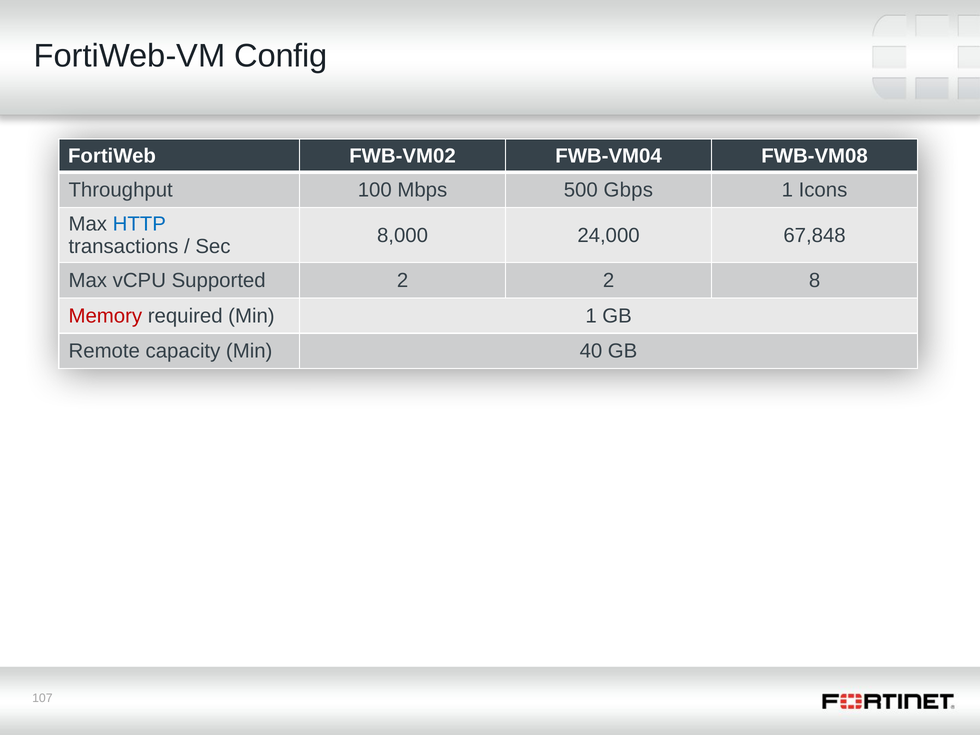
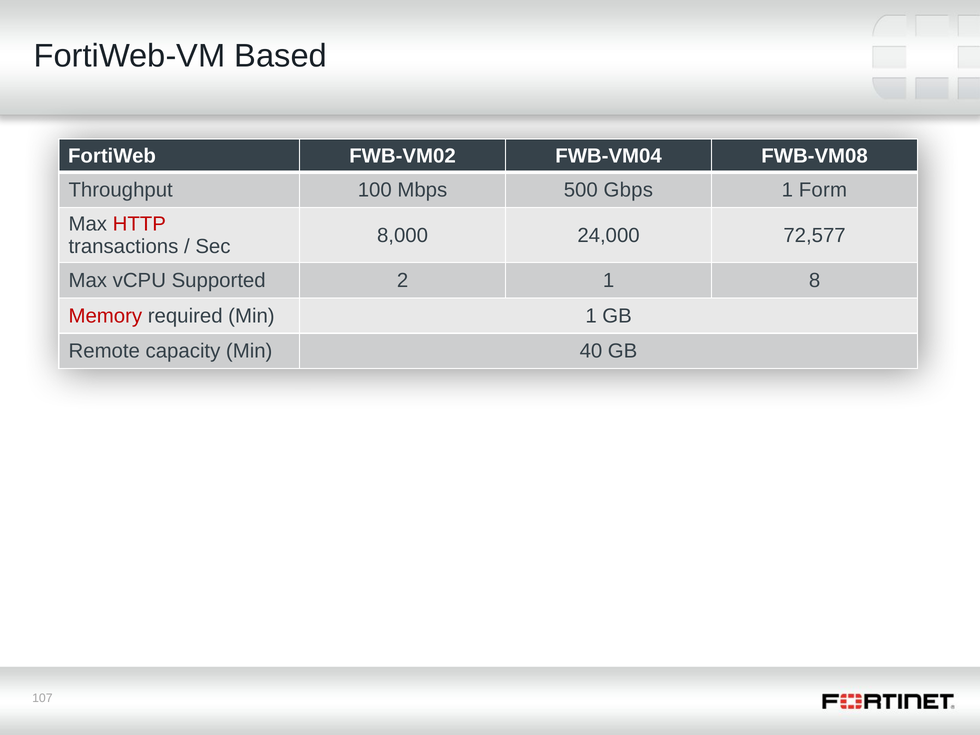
Config: Config -> Based (281, 56)
Icons: Icons -> Form (823, 190)
HTTP colour: blue -> red (139, 224)
67,848: 67,848 -> 72,577 (815, 235)
2 2: 2 -> 1 (609, 281)
